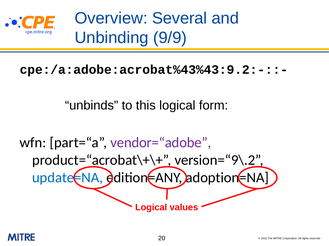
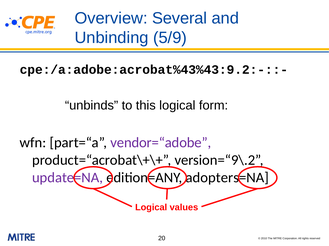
9/9: 9/9 -> 5/9 (170, 38)
update=NA colour: blue -> purple (68, 178)
adoption=NA: adoption=NA -> adopters=NA (227, 178)
